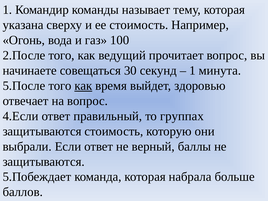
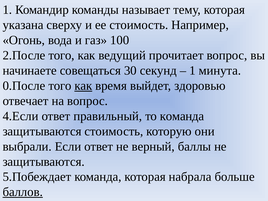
5.После: 5.После -> 0.После (24, 86)
то группах: группах -> команда (182, 116)
баллов underline: none -> present (23, 192)
